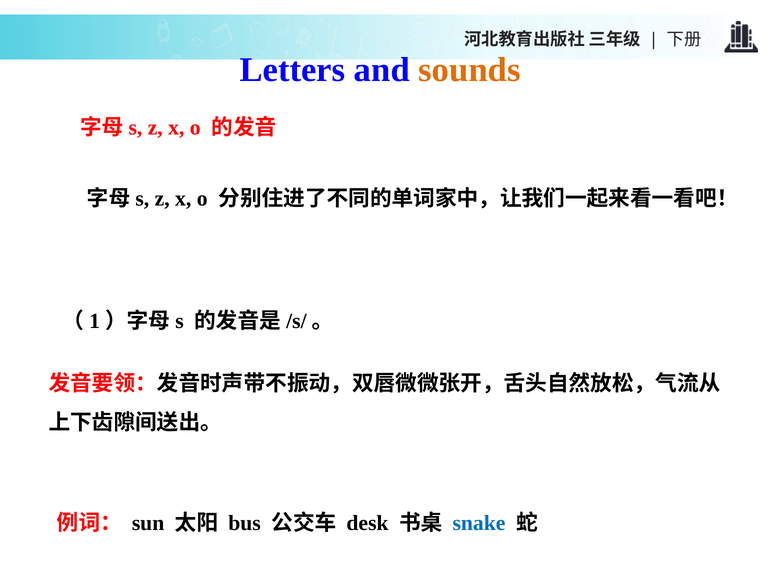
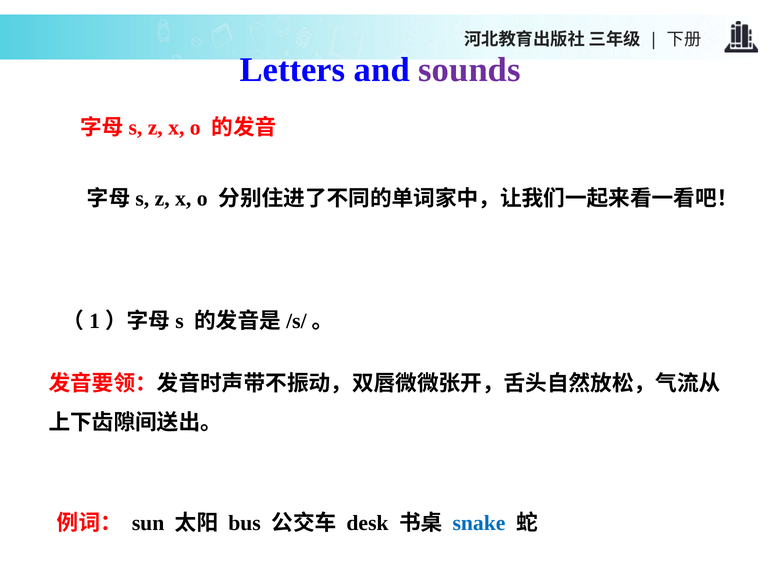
sounds colour: orange -> purple (469, 70)
